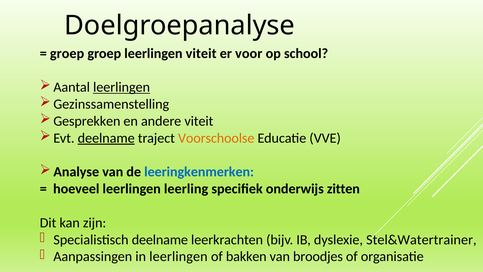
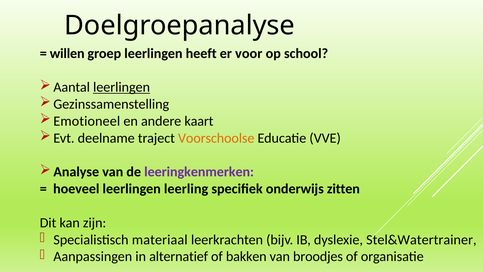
groep: groep -> willen (67, 53)
leerlingen viteit: viteit -> heeft (201, 53)
Gesprekken: Gesprekken -> Emotioneel (87, 121)
andere viteit: viteit -> kaart (199, 121)
deelname underline: present -> none (106, 138)
leeringkenmerken colour: blue -> purple (199, 172)
Specialistisch deelname: deelname -> materiaal (160, 239)
in leerlingen: leerlingen -> alternatief (179, 256)
